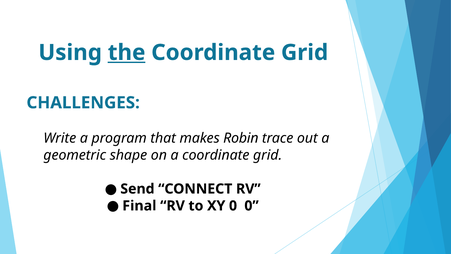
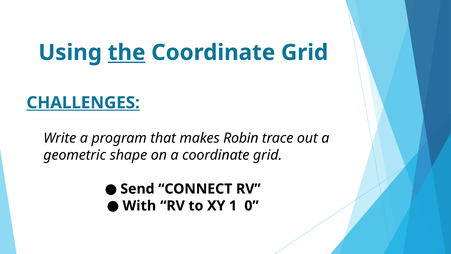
CHALLENGES underline: none -> present (83, 103)
Final: Final -> With (139, 206)
XY 0: 0 -> 1 (233, 206)
